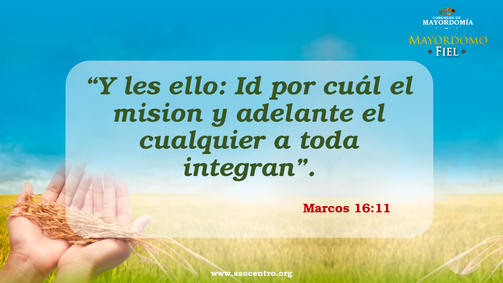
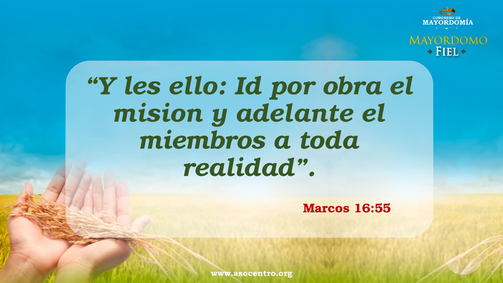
cuál: cuál -> obra (352, 86)
cualquier: cualquier -> miembros (201, 141)
integran: integran -> realidad (249, 168)
16:11: 16:11 -> 16:55 (373, 208)
